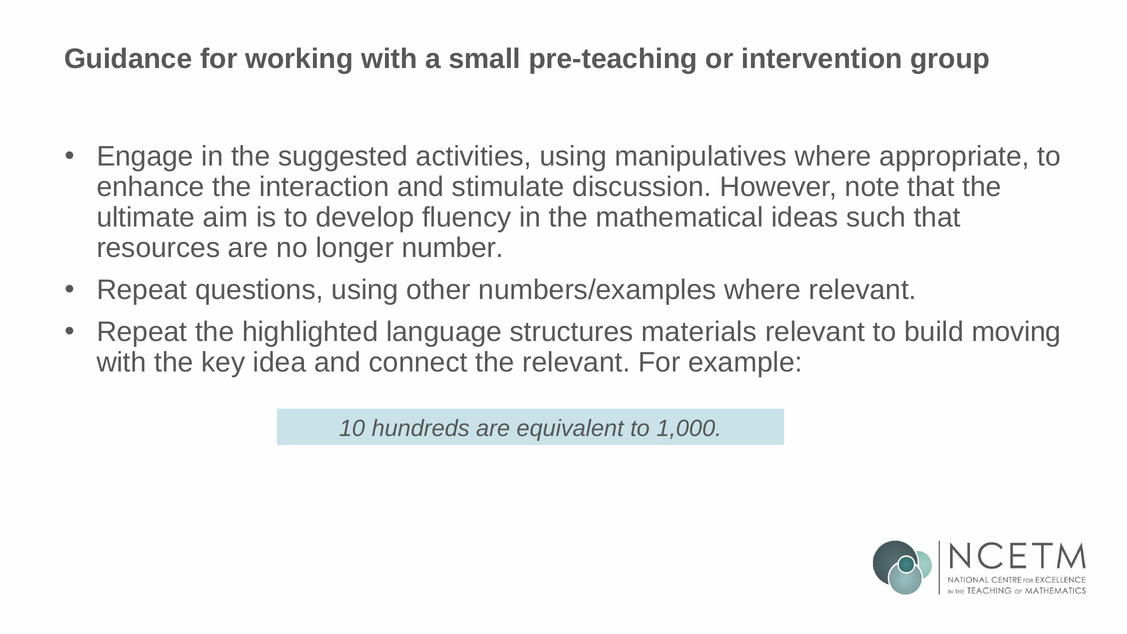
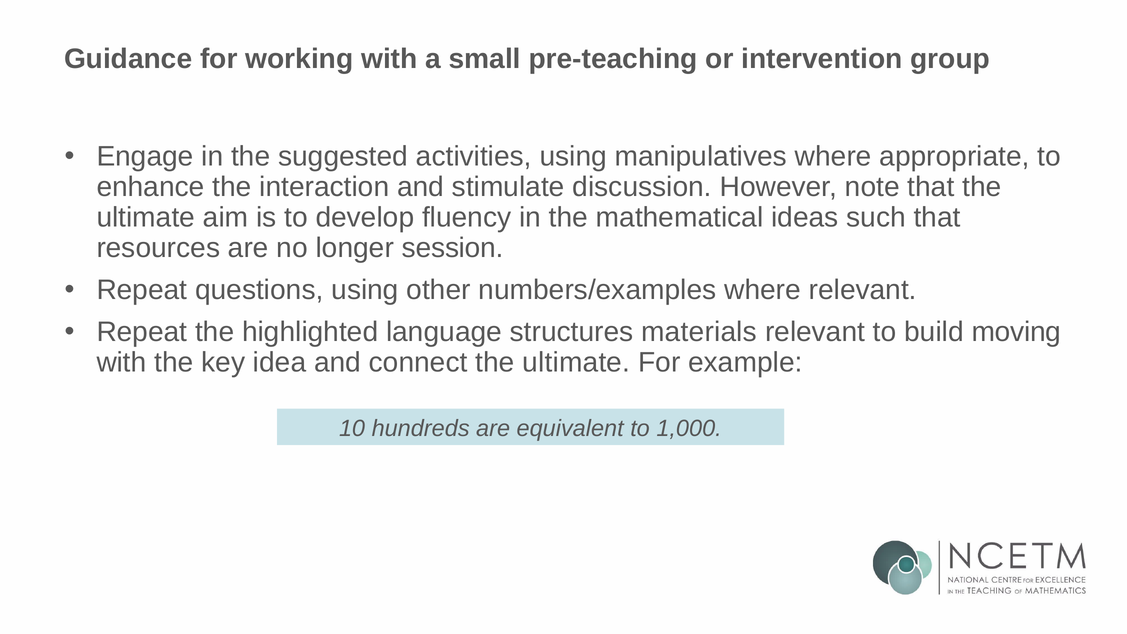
number: number -> session (453, 248)
connect the relevant: relevant -> ultimate (576, 363)
